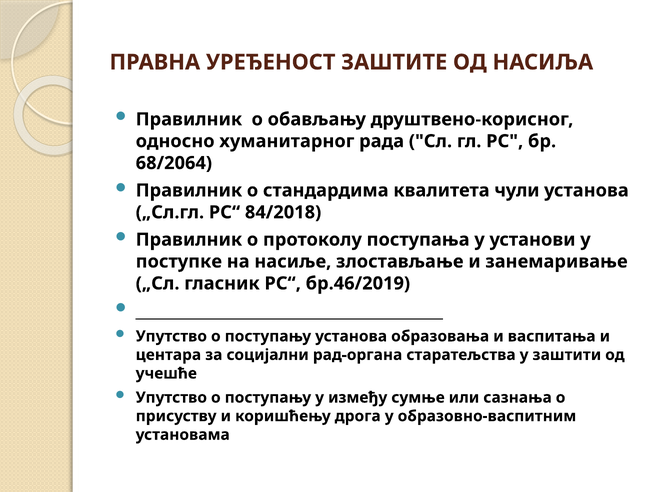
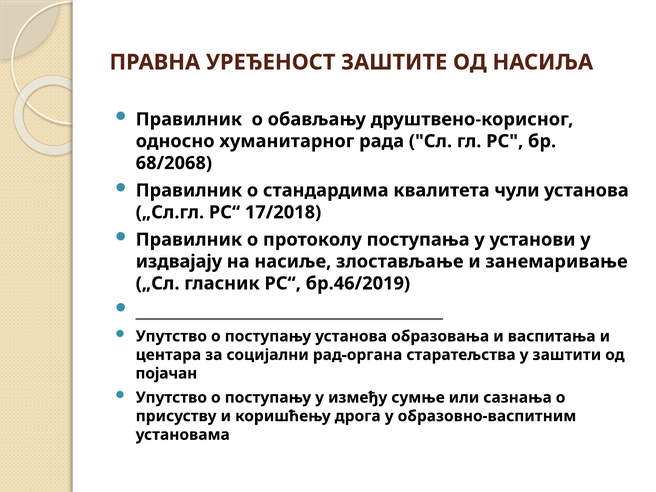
68/2064: 68/2064 -> 68/2068 (174, 163)
84/2018: 84/2018 -> 17/2018 (283, 212)
поступке: поступке -> издвајају (179, 262)
учешће: учешће -> појачан (166, 373)
